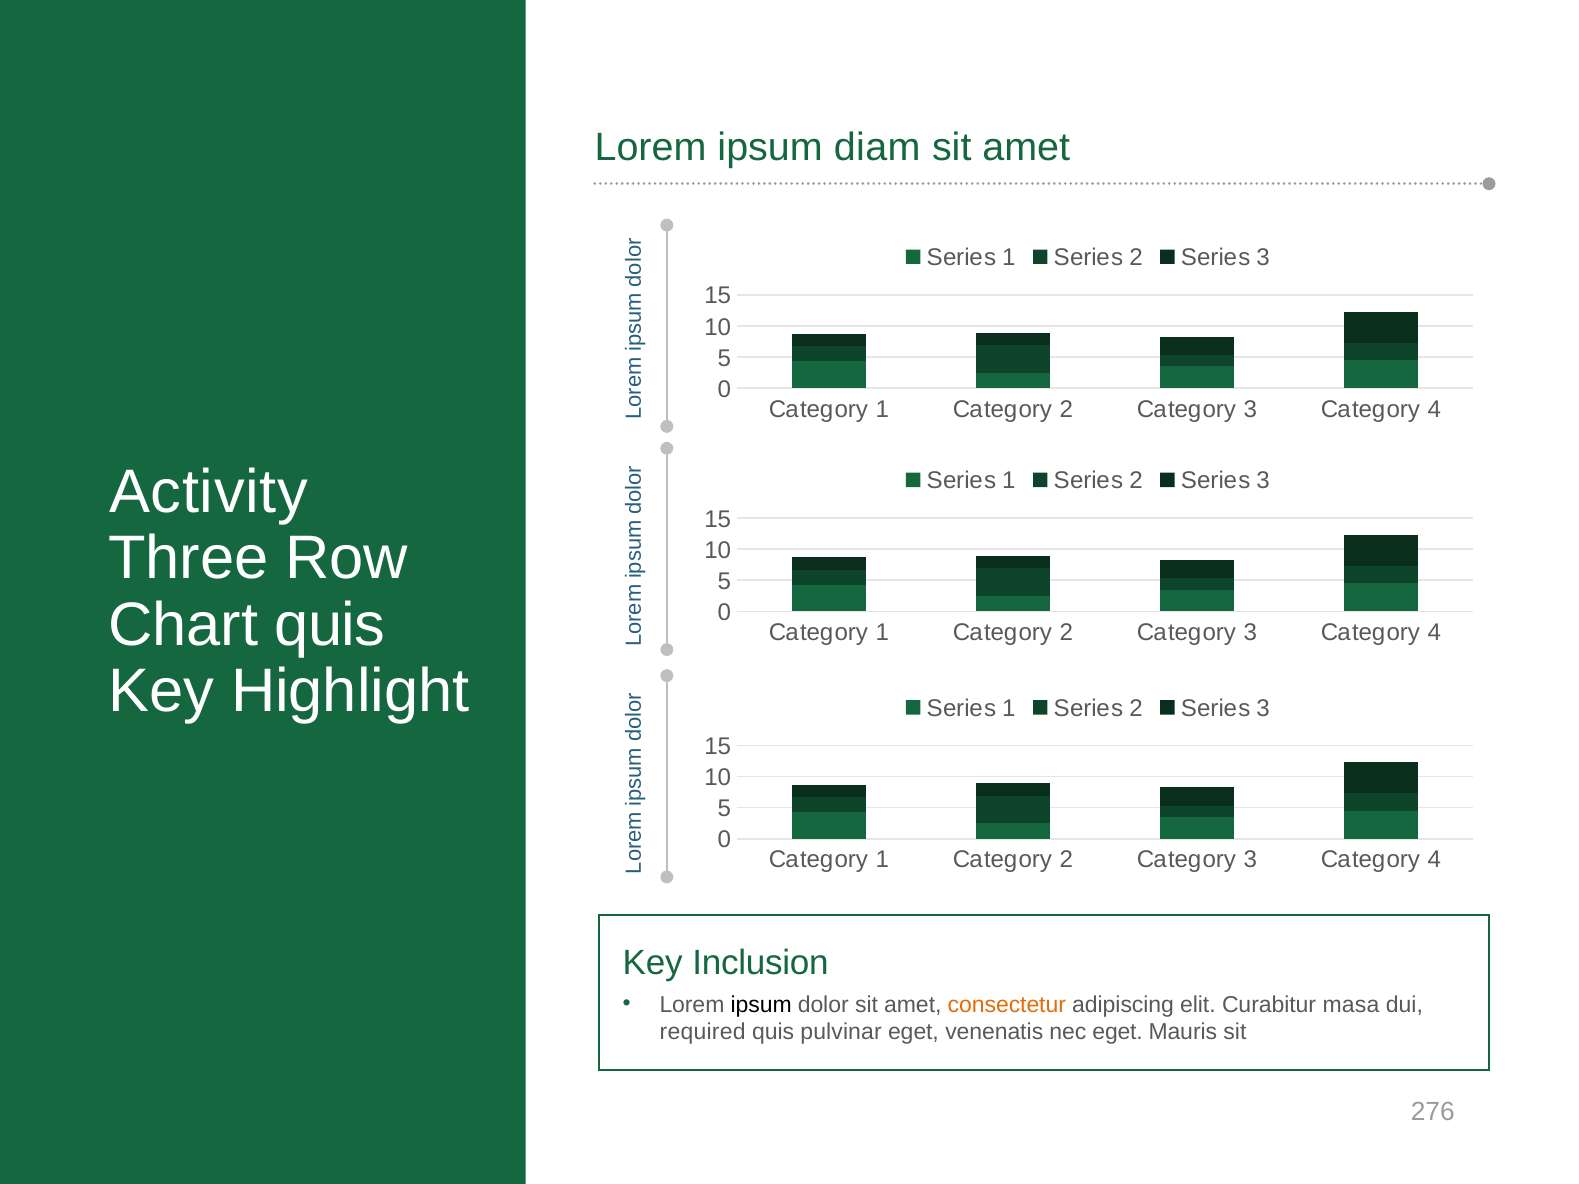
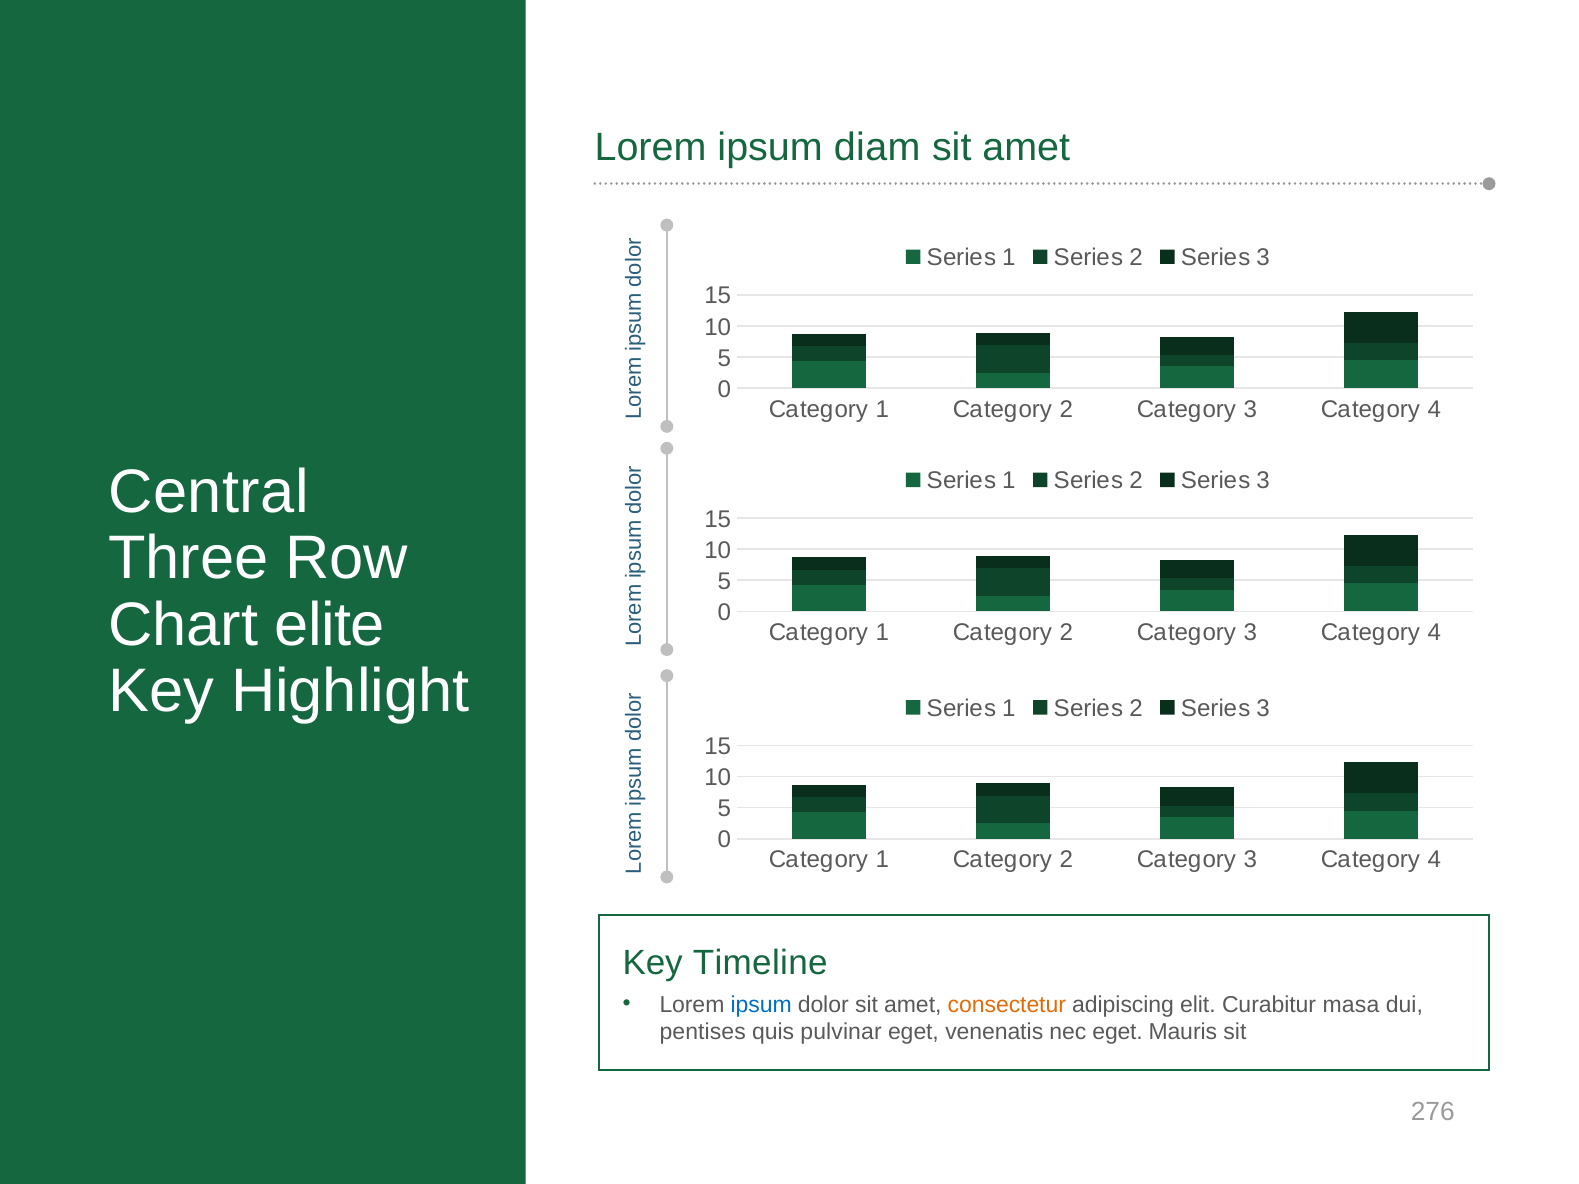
Activity: Activity -> Central (209, 492)
Chart quis: quis -> elite (330, 625)
Inclusion: Inclusion -> Timeline (760, 963)
ipsum colour: black -> blue (761, 1005)
required: required -> pentises (703, 1032)
